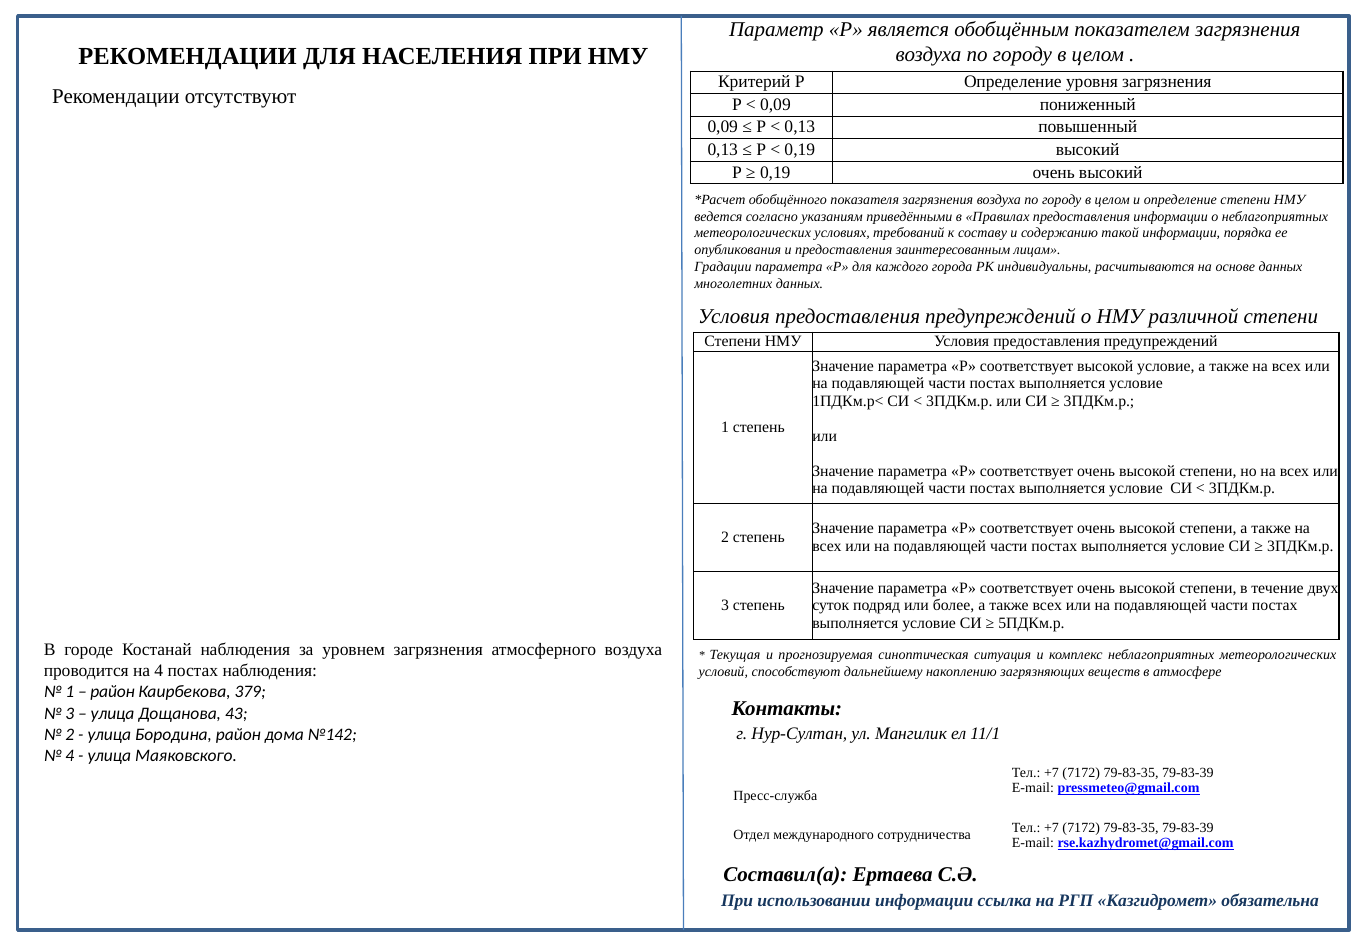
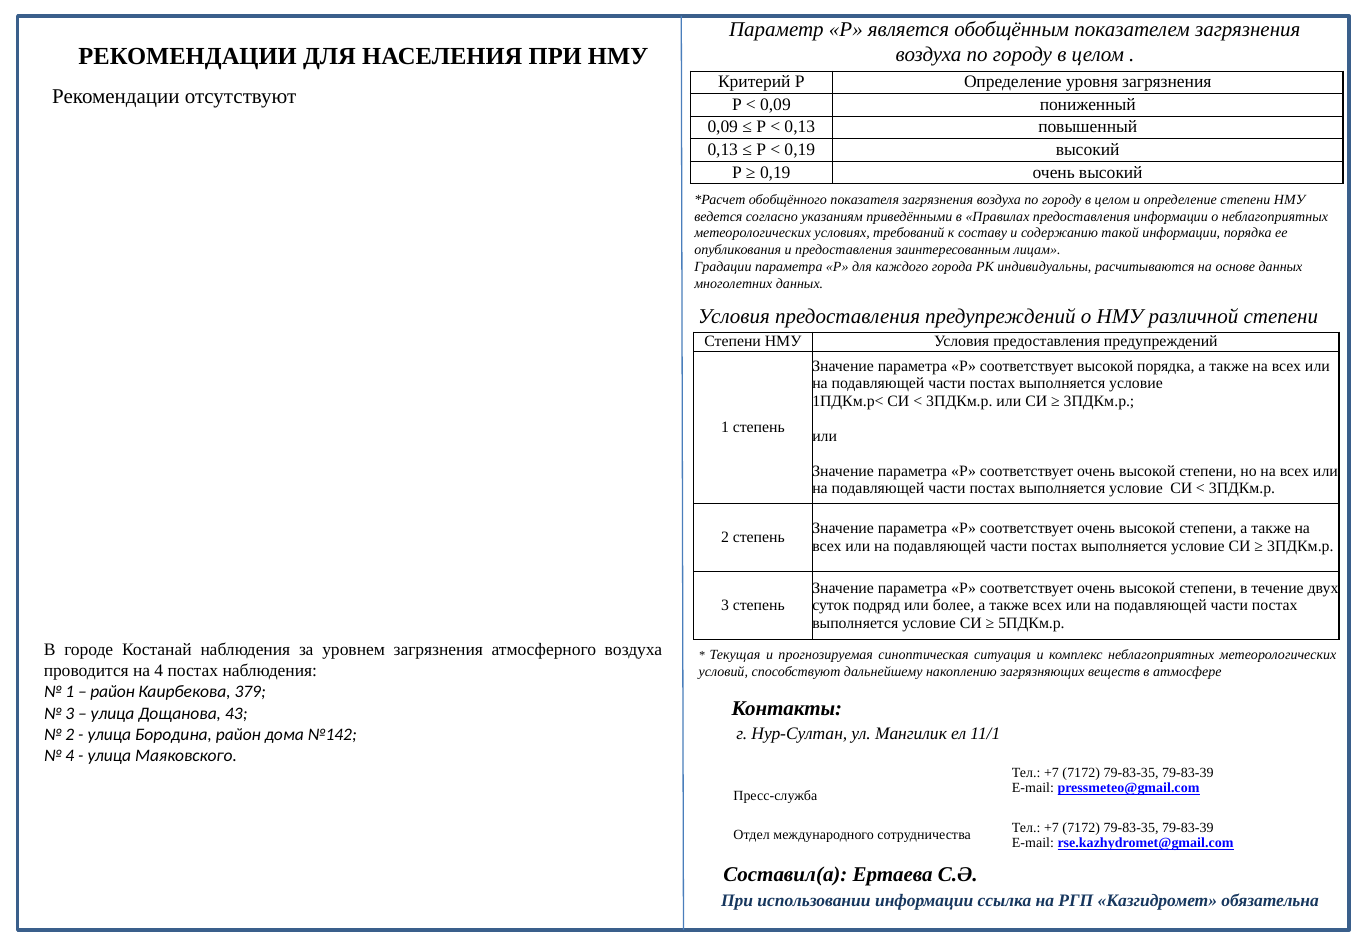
высокой условие: условие -> порядка (1166, 366)
